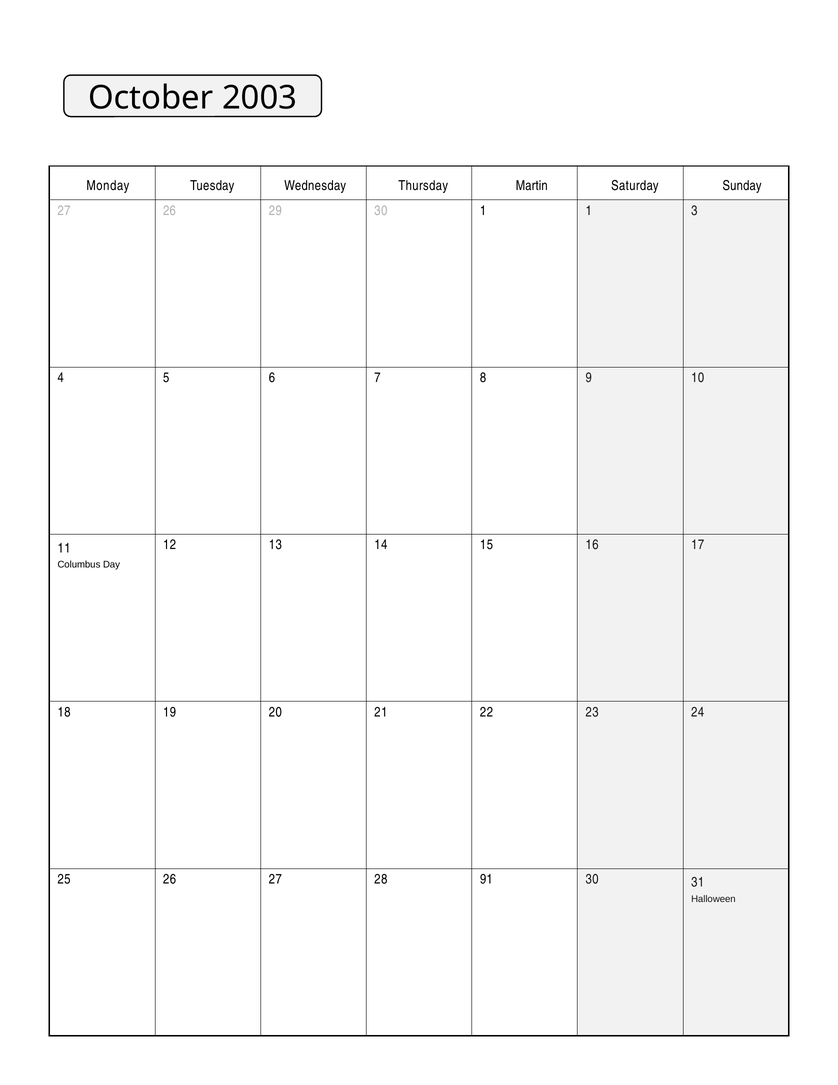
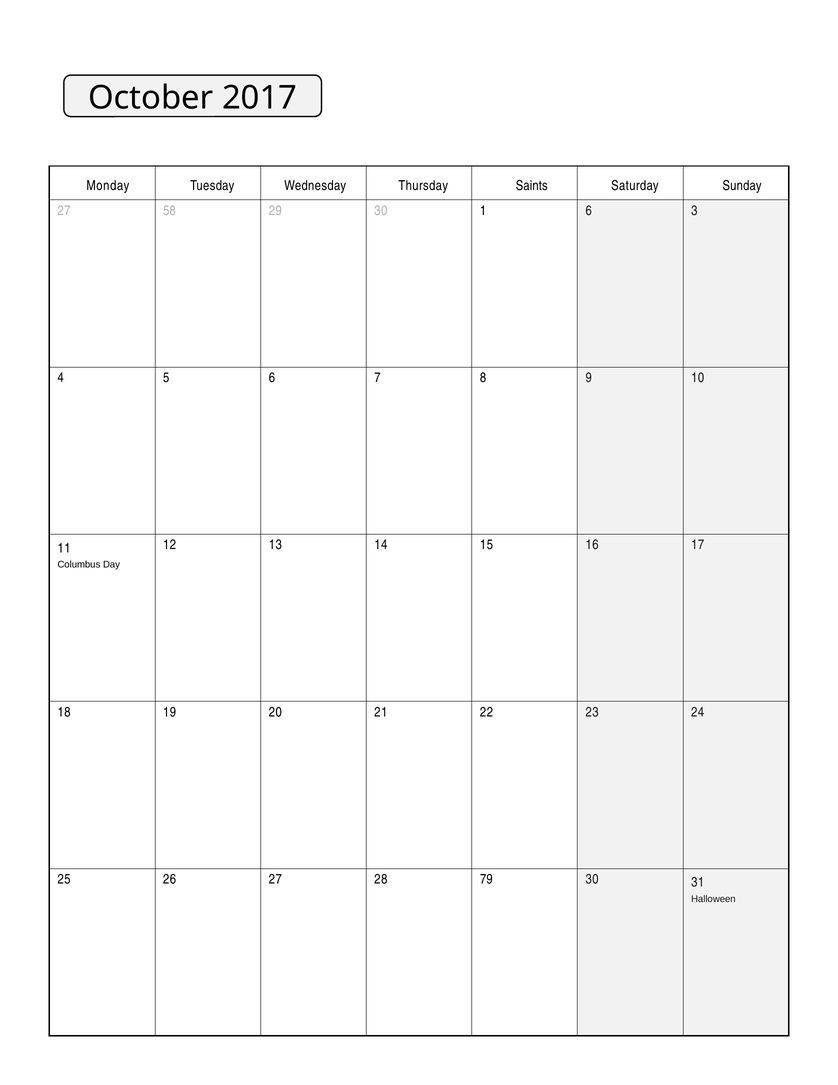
2003: 2003 -> 2017 (260, 98)
Martin: Martin -> Saints (532, 186)
27 26: 26 -> 58 (170, 210)
1 1: 1 -> 6 (589, 210)
91: 91 -> 79 (486, 879)
